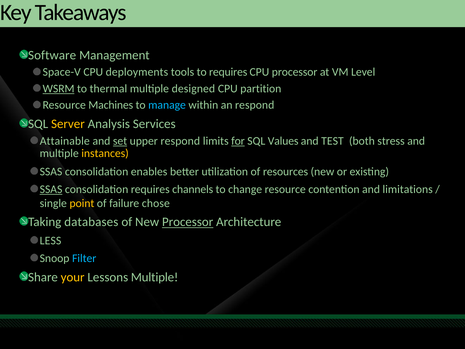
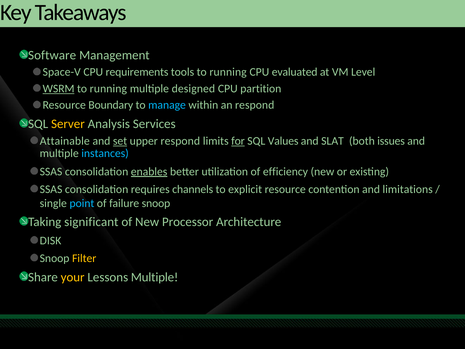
deployments: deployments -> requirements (137, 72)
tools to requires: requires -> running (228, 72)
CPU processor: processor -> evaluated (295, 72)
thermal: thermal -> running (108, 89)
Machines: Machines -> Boundary (111, 105)
TEST: TEST -> SLAT (333, 141)
stress: stress -> issues (391, 141)
instances colour: yellow -> light blue (105, 153)
enables underline: none -> present (149, 171)
resources: resources -> efficiency (285, 171)
SSAS underline: present -> none (51, 189)
change: change -> explicit (245, 189)
point colour: yellow -> light blue (82, 203)
failure chose: chose -> snoop (156, 203)
databases: databases -> significant (91, 222)
Processor underline: present -> none (188, 222)
LESS: LESS -> DISK (51, 240)
Filter colour: light blue -> yellow (84, 258)
